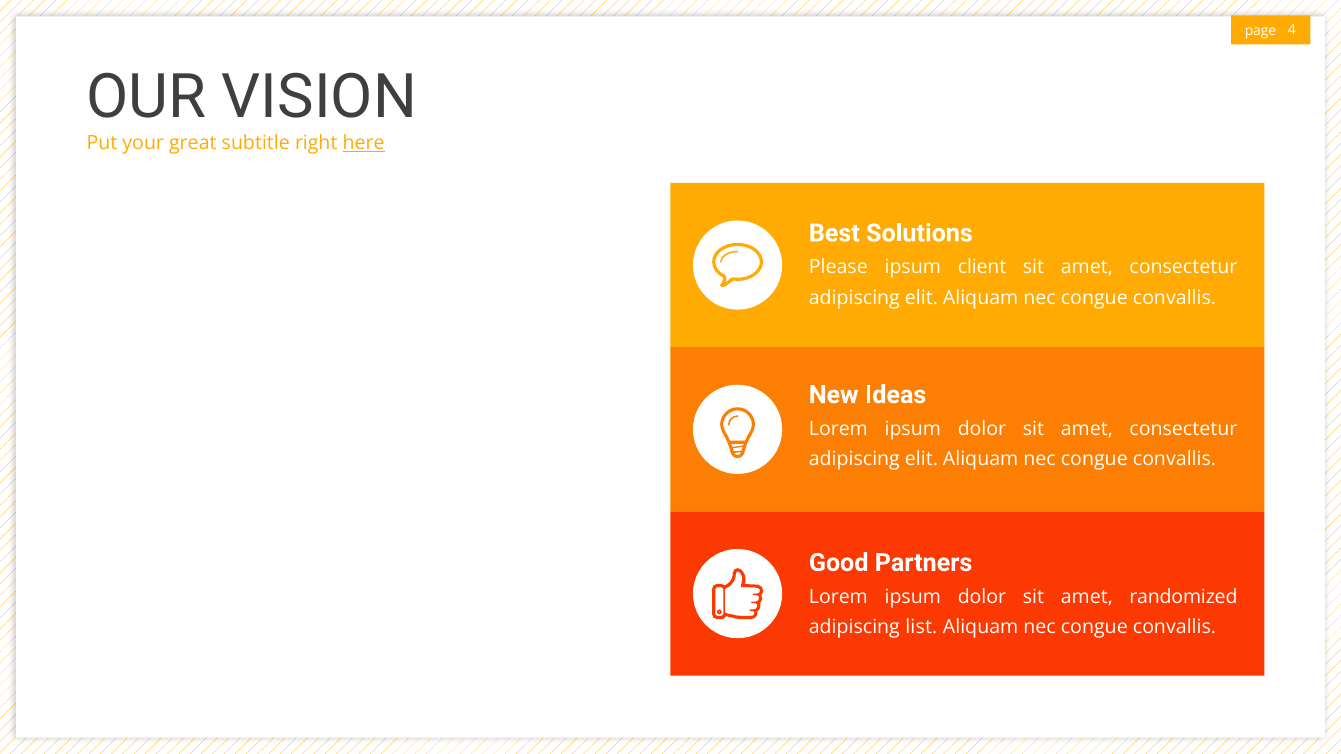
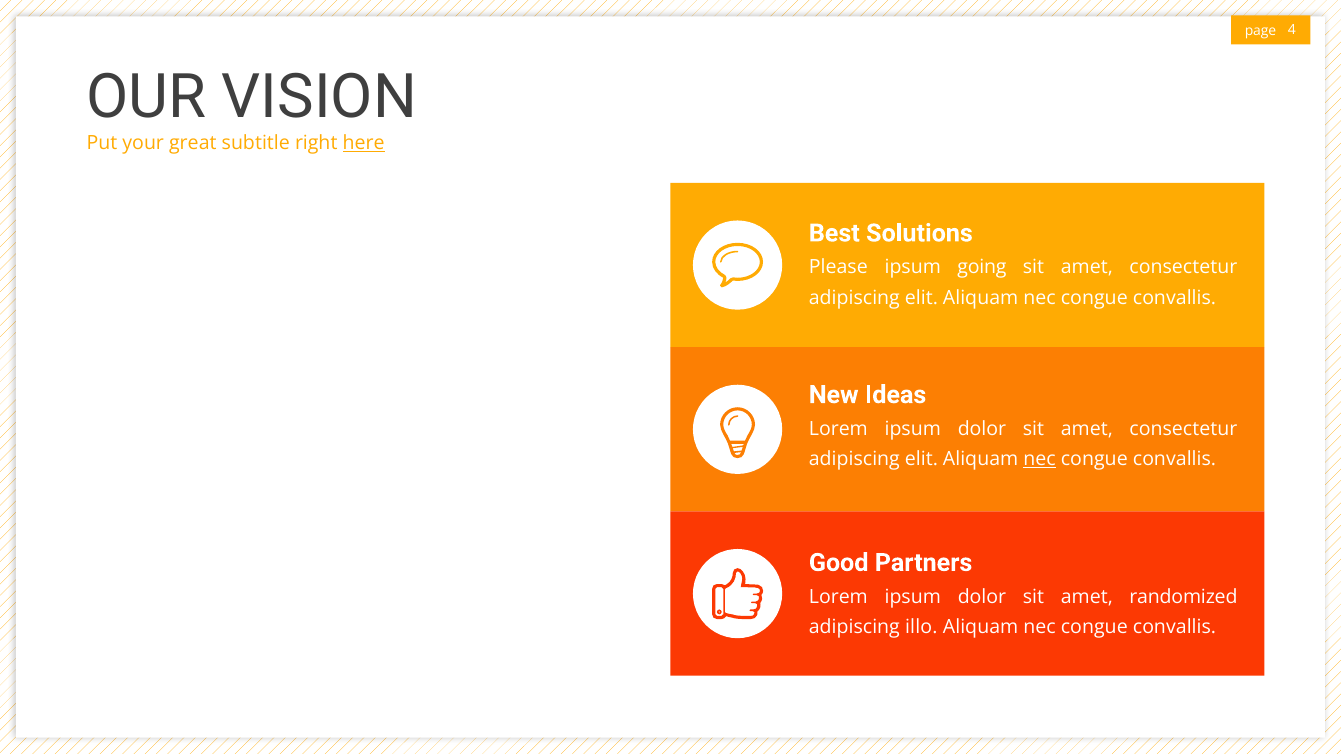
client: client -> going (982, 267)
nec underline: none -> present (1040, 460)
list: list -> illo (921, 628)
